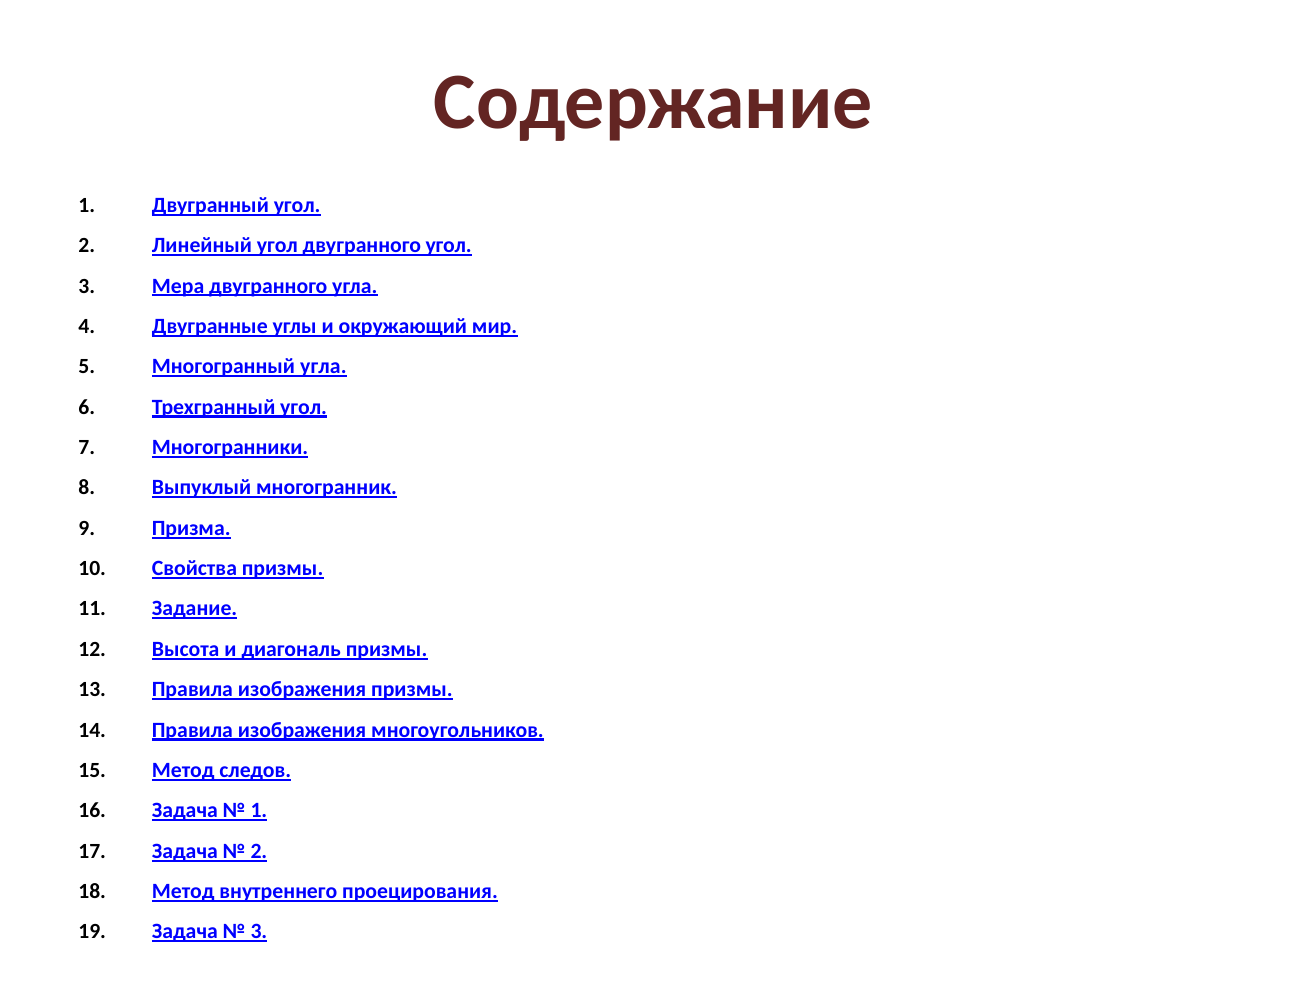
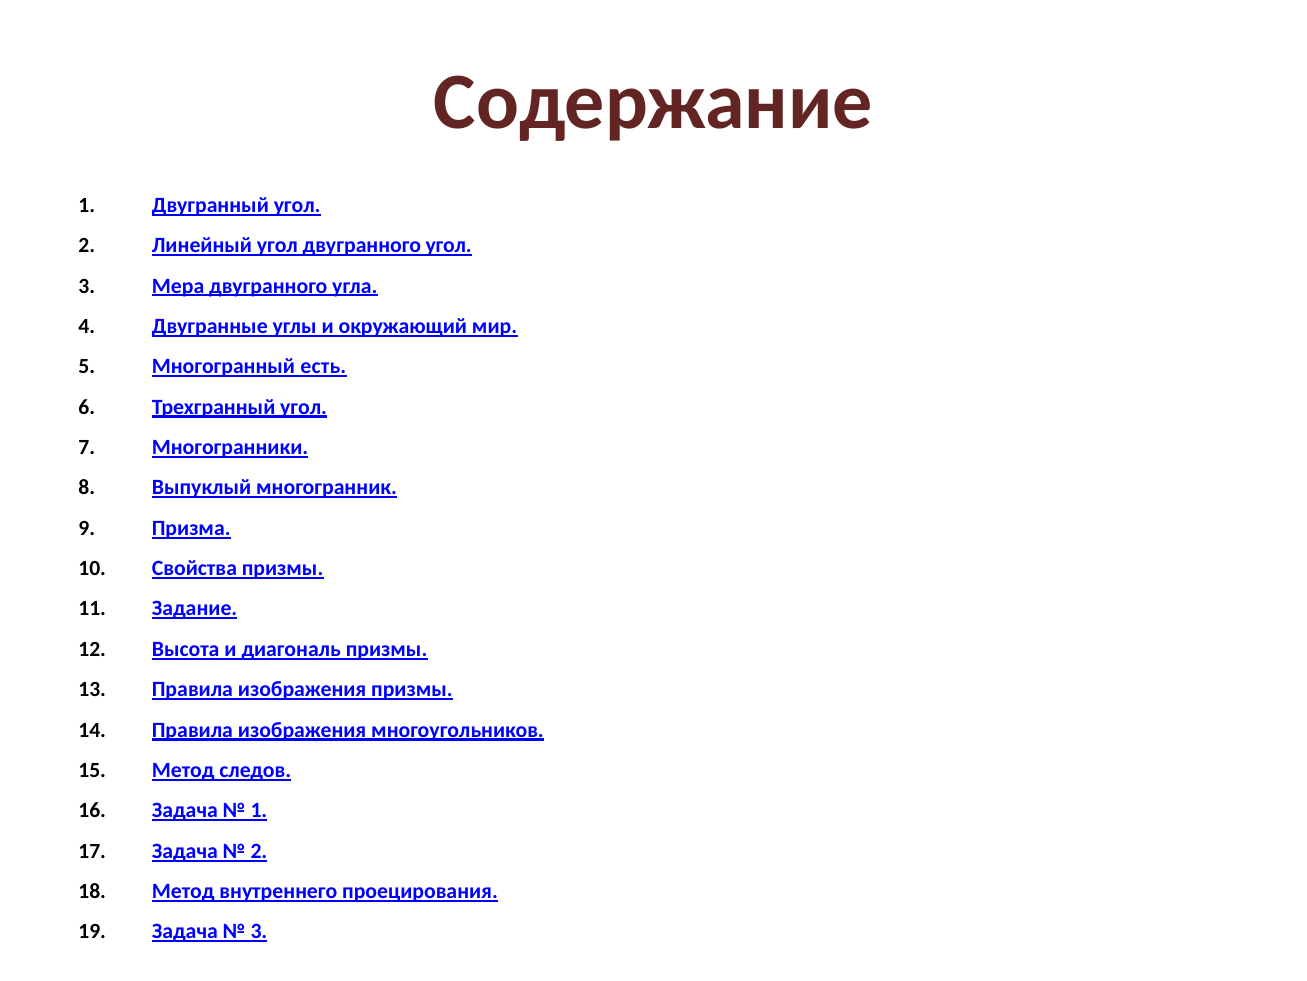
Многогранный угла: угла -> есть (323, 366)
